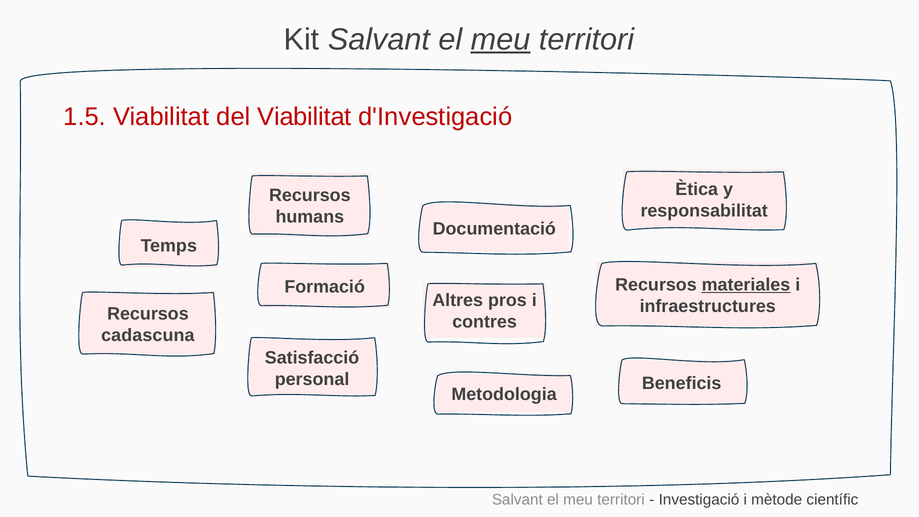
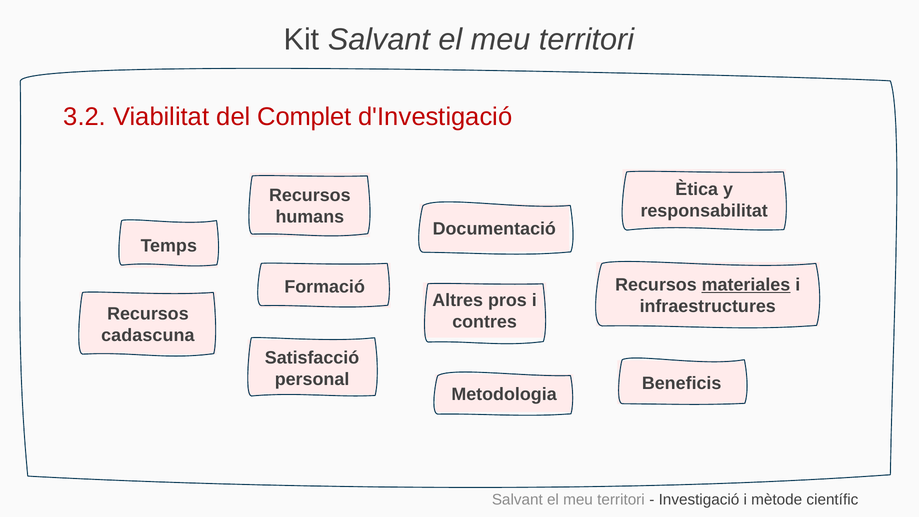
meu underline: present -> none (501, 39)
1.5: 1.5 -> 3.2 (85, 117)
del Viabilitat: Viabilitat -> Complet (304, 117)
